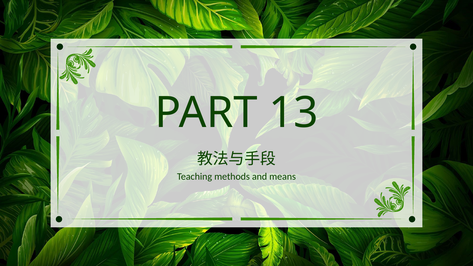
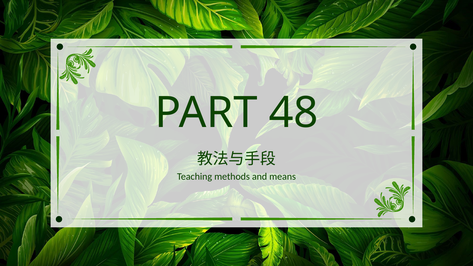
13: 13 -> 48 (293, 113)
